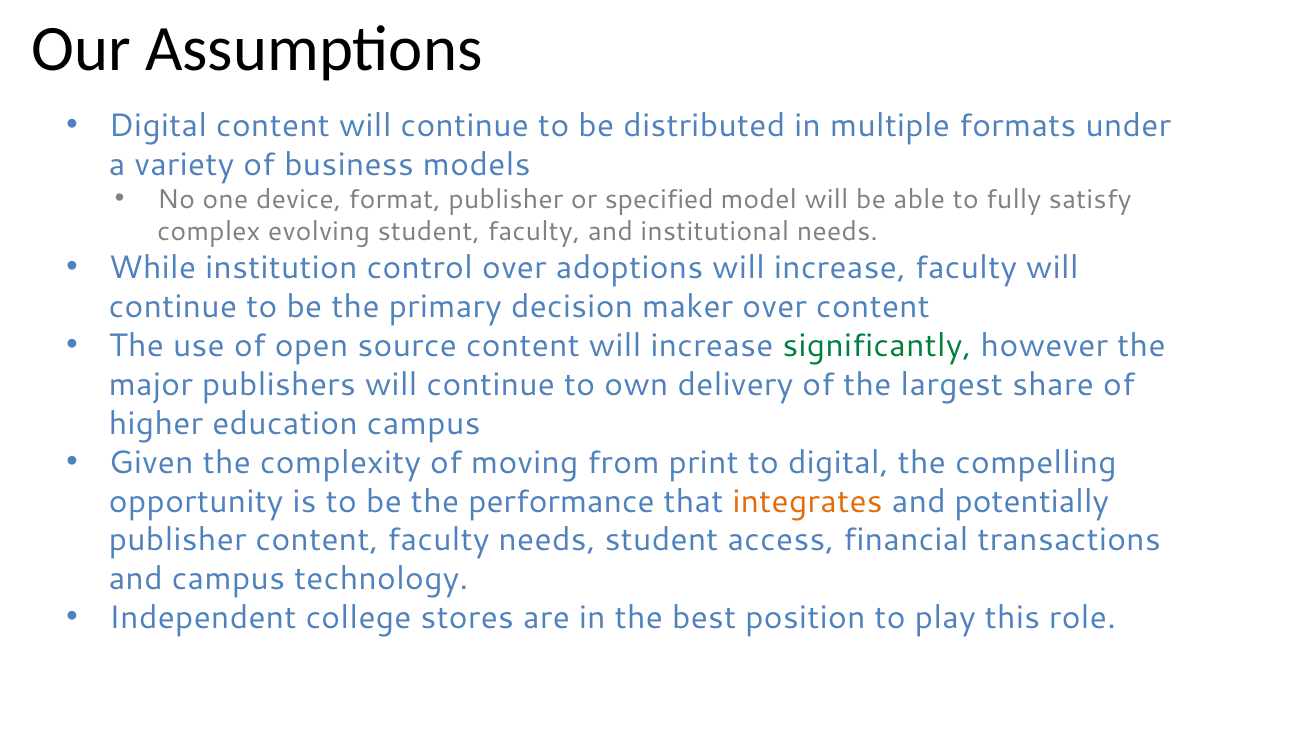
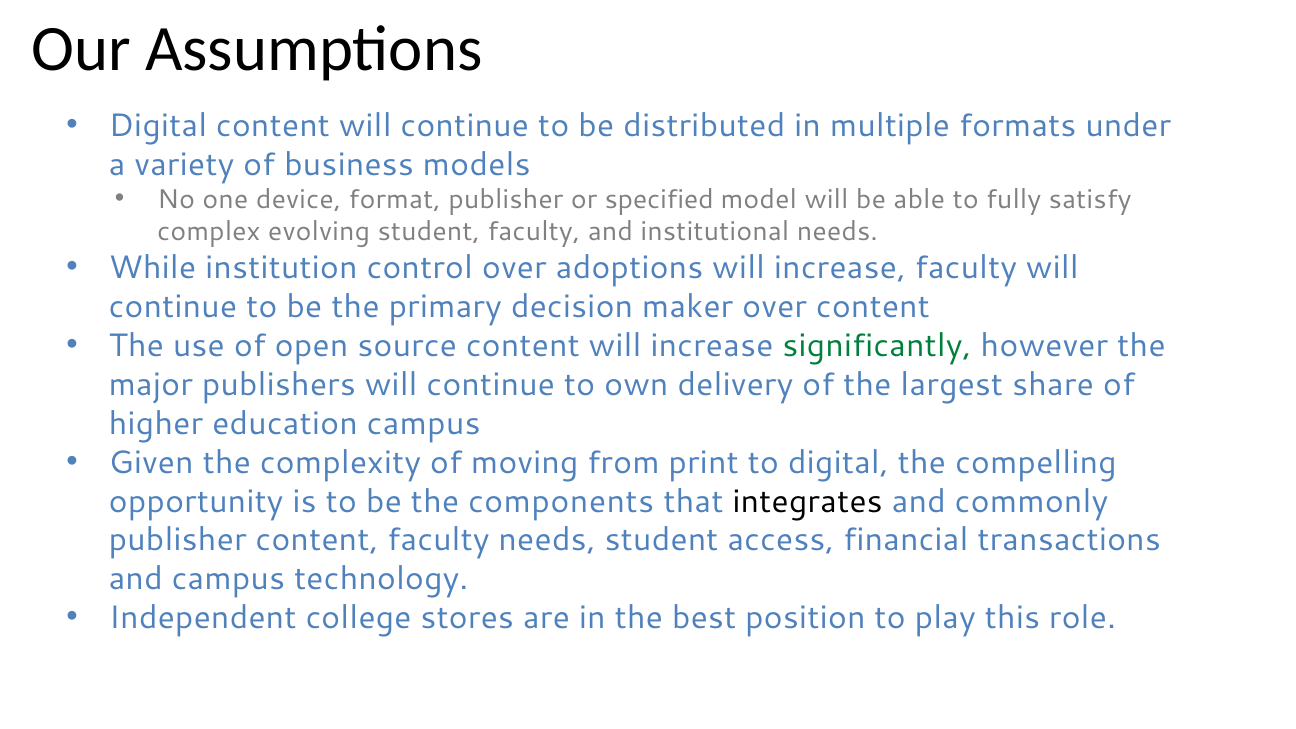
performance: performance -> components (561, 501)
integrates colour: orange -> black (808, 501)
potentially: potentially -> commonly (1032, 501)
